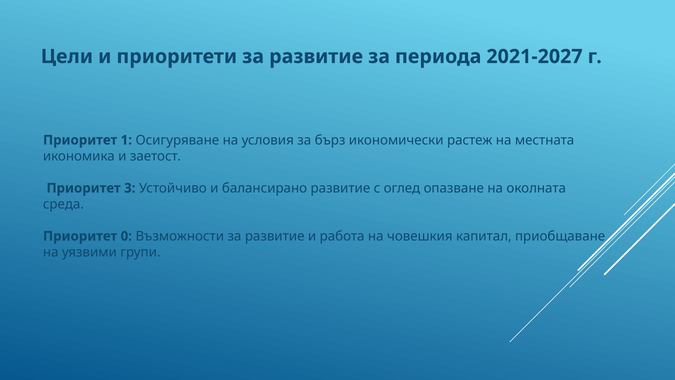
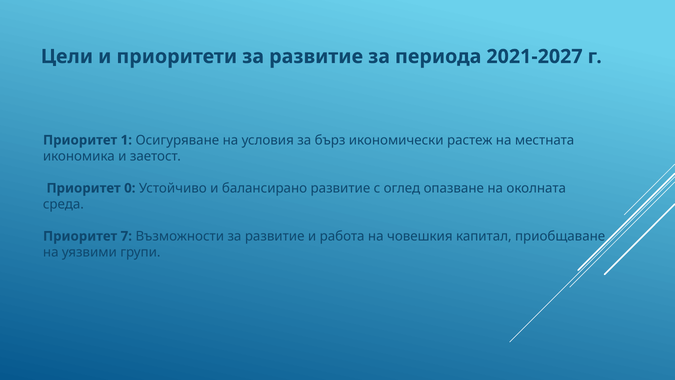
3: 3 -> 0 (130, 188)
0: 0 -> 7 (126, 236)
